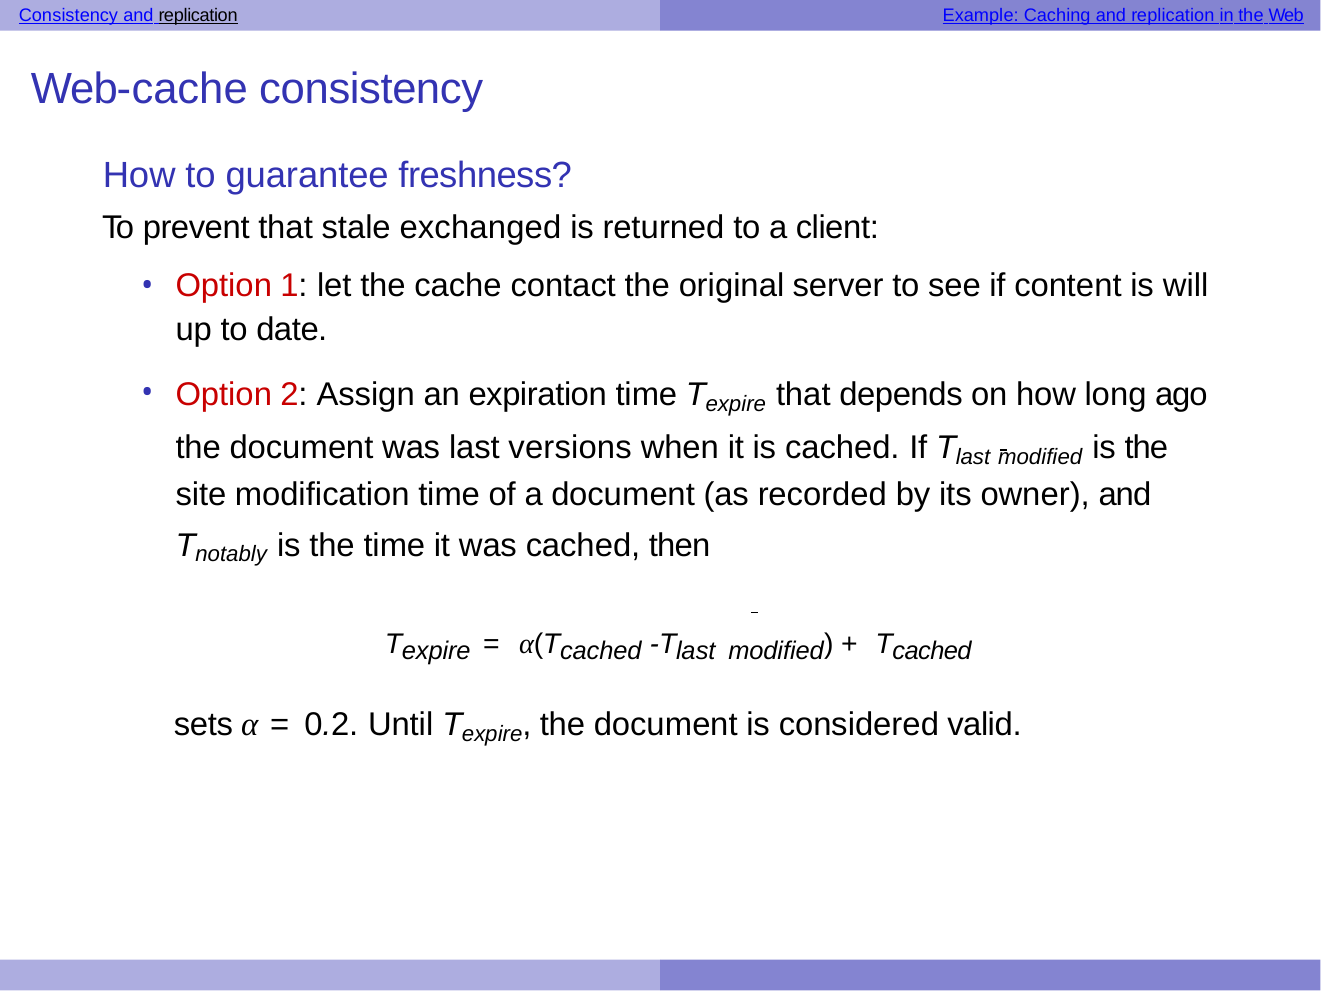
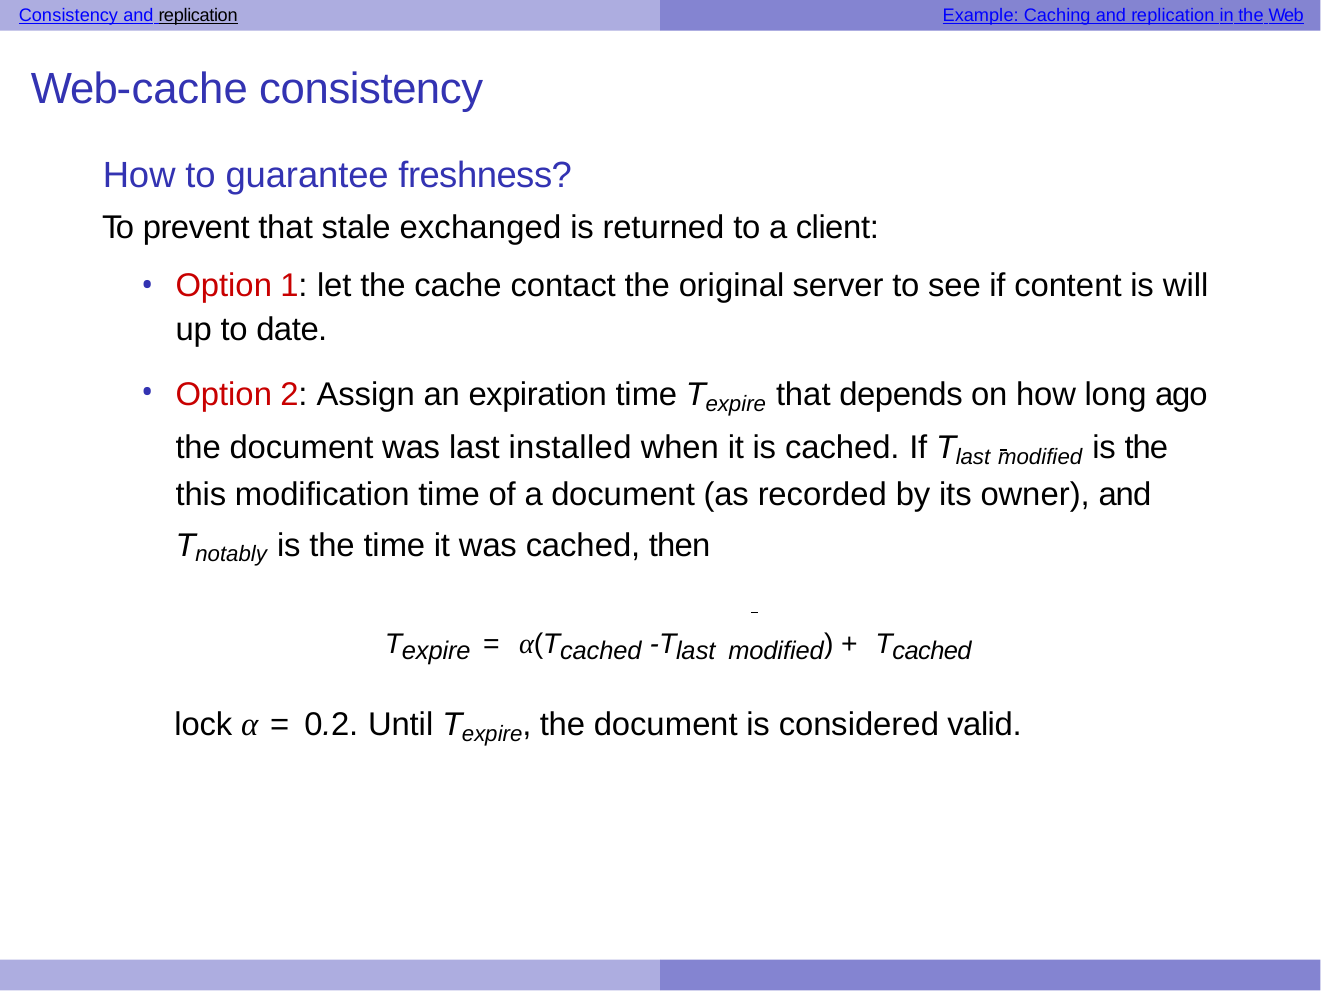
versions: versions -> installed (570, 448)
site: site -> this (201, 495)
sets: sets -> lock (203, 725)
